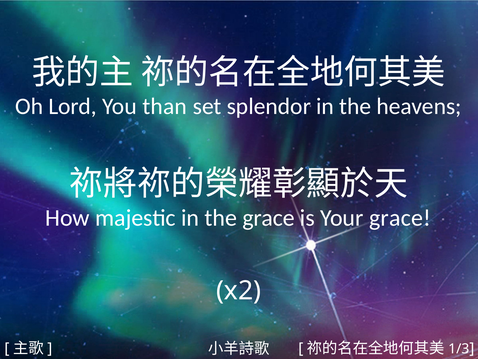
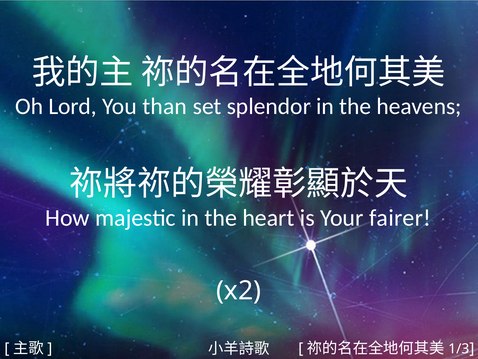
the grace: grace -> heart (268, 218)
Your grace: grace -> fairer (400, 218)
